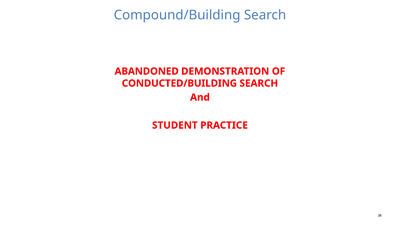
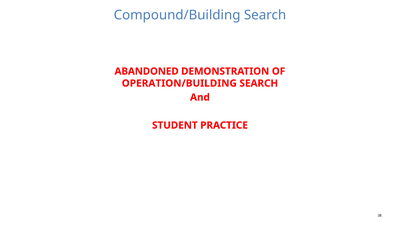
CONDUCTED/BUILDING: CONDUCTED/BUILDING -> OPERATION/BUILDING (179, 83)
